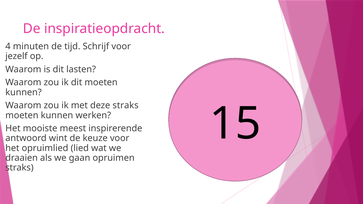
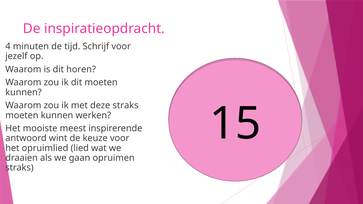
lasten: lasten -> horen (81, 69)
